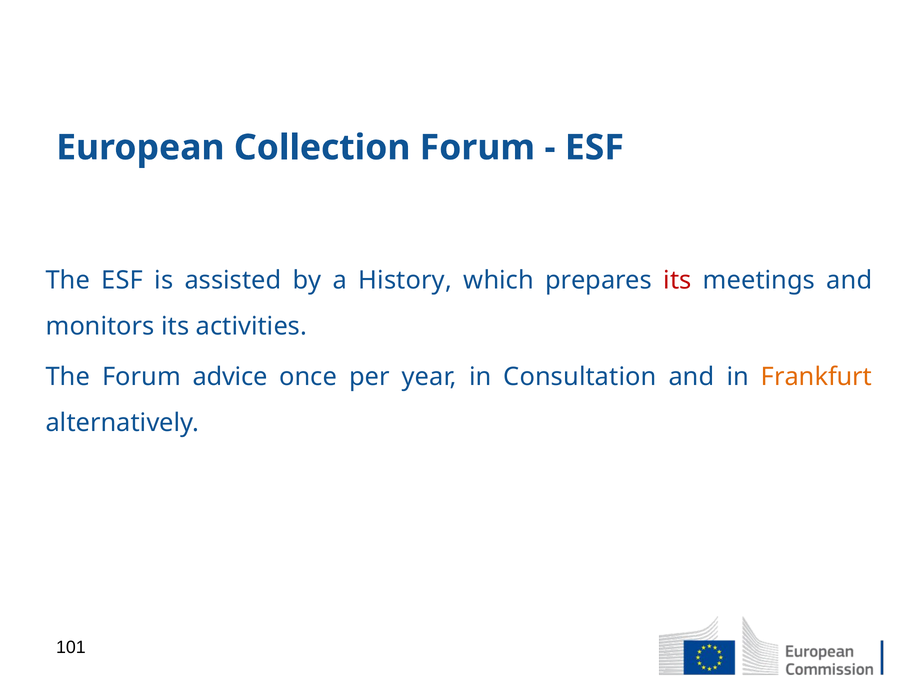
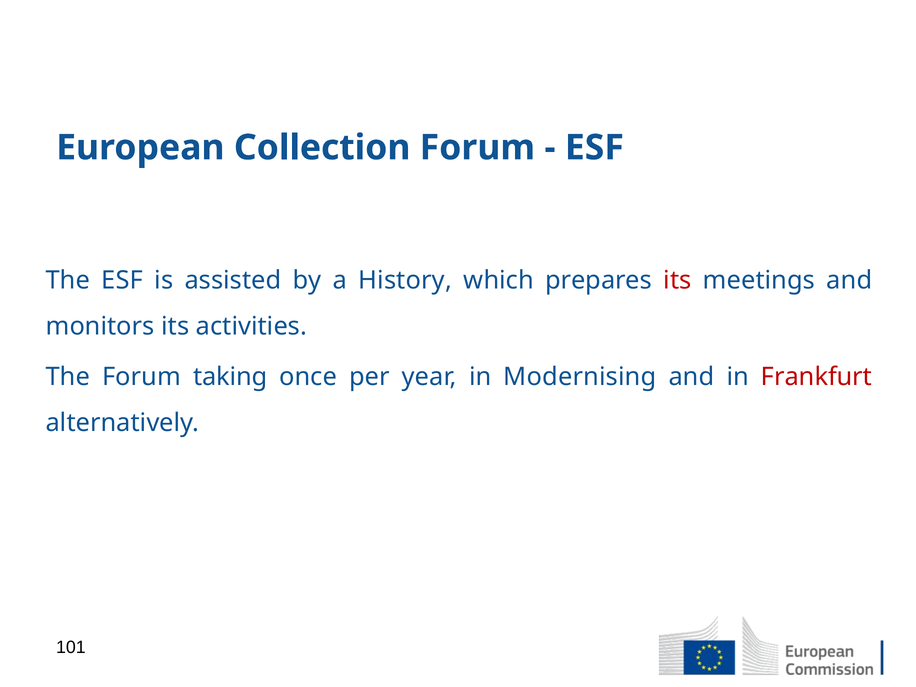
advice: advice -> taking (230, 377)
Consultation: Consultation -> Modernising (580, 377)
Frankfurt colour: orange -> red (817, 377)
